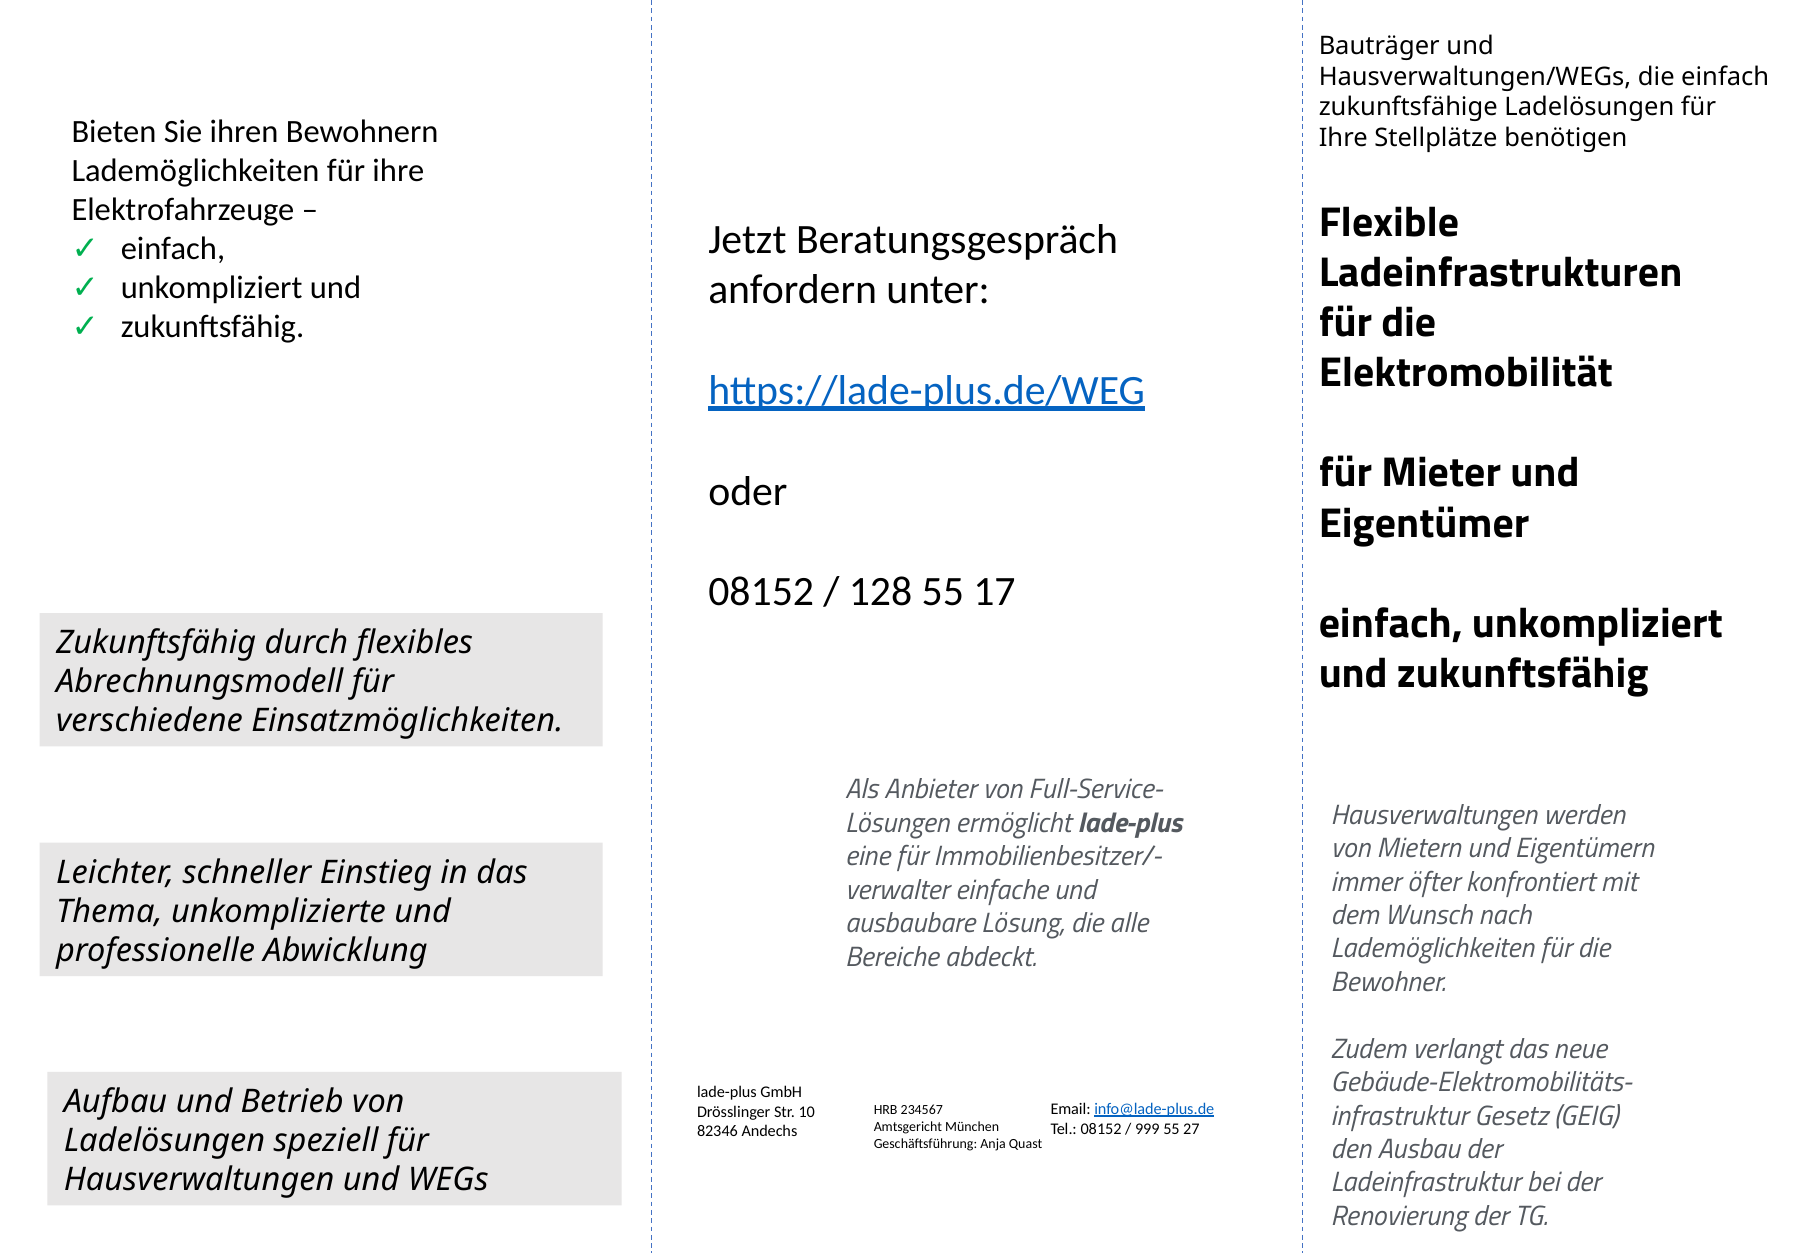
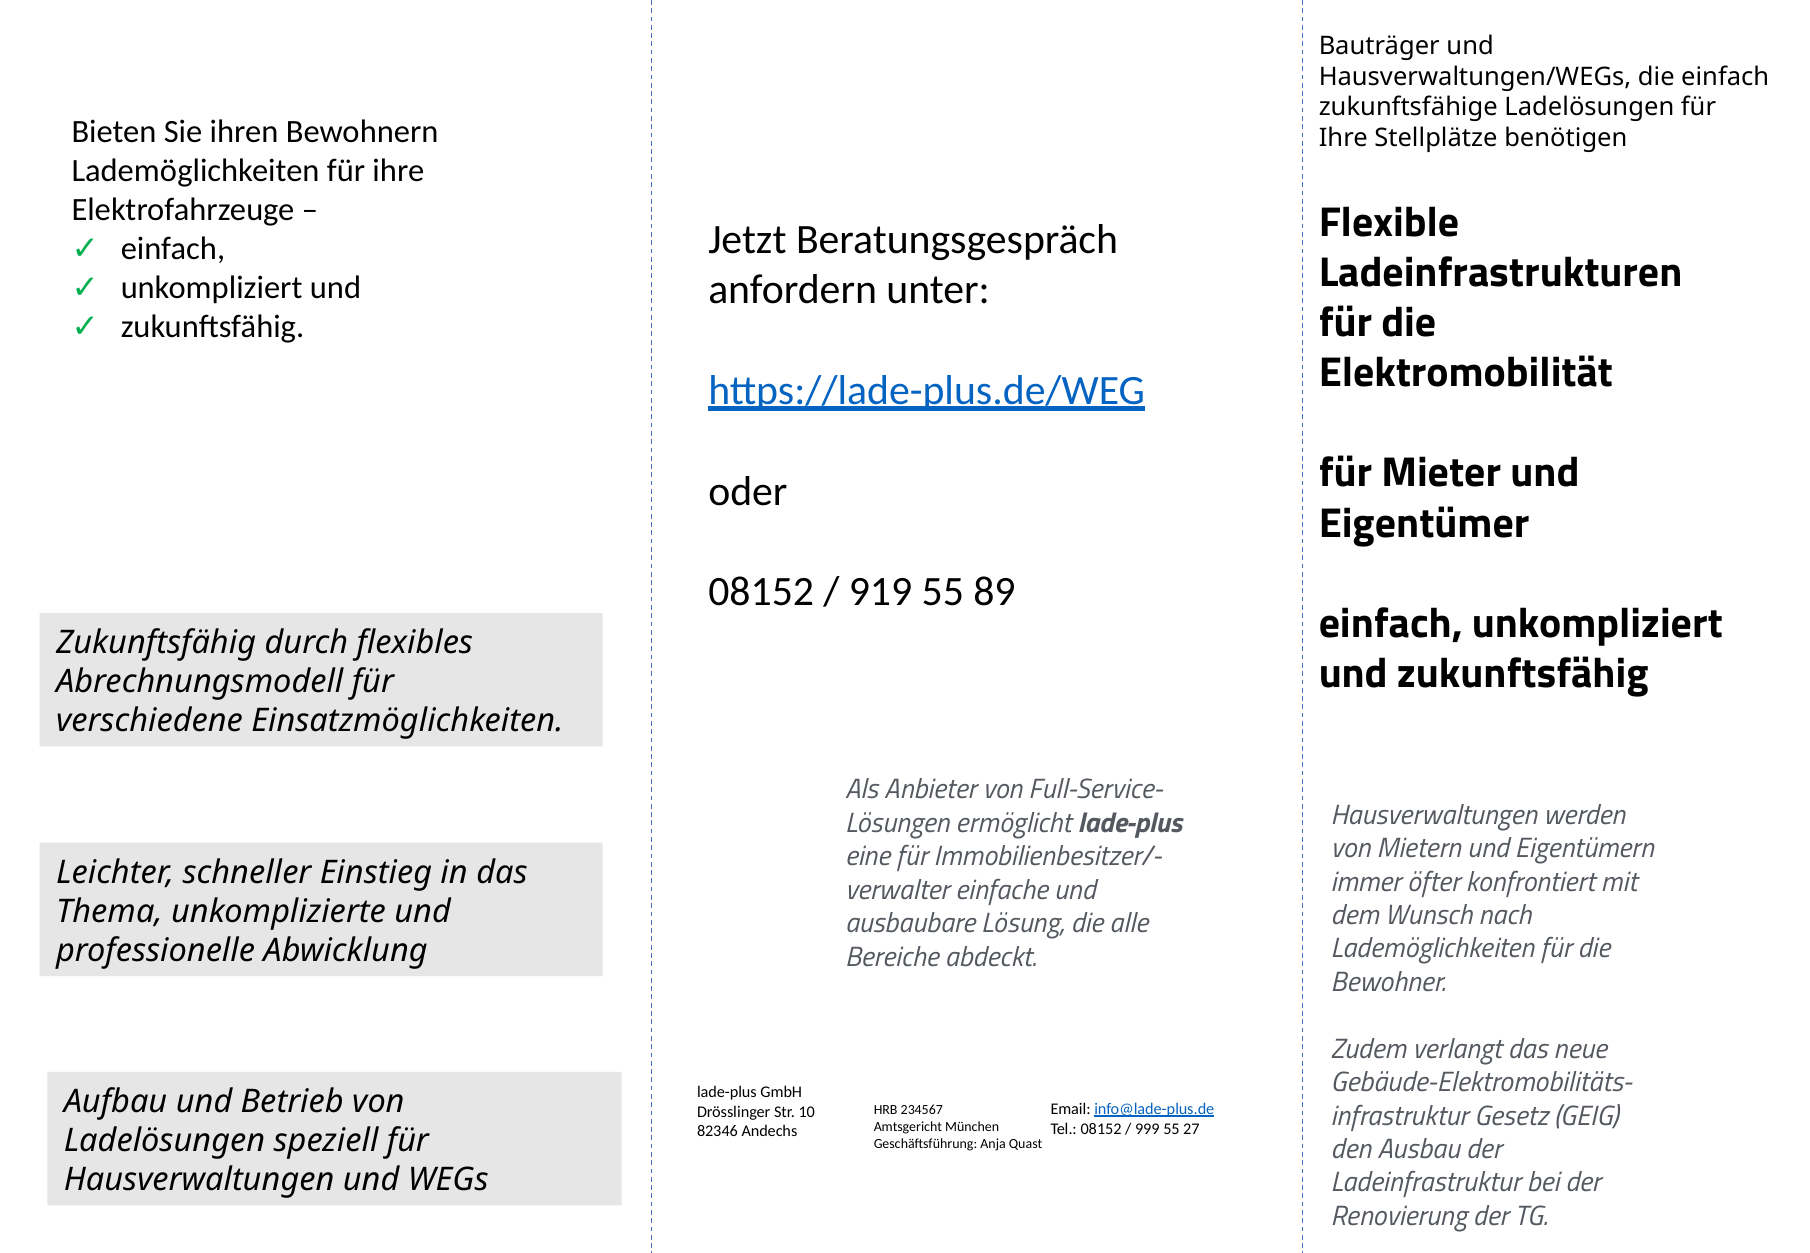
128: 128 -> 919 (880, 592)
17: 17 -> 89 (994, 592)
